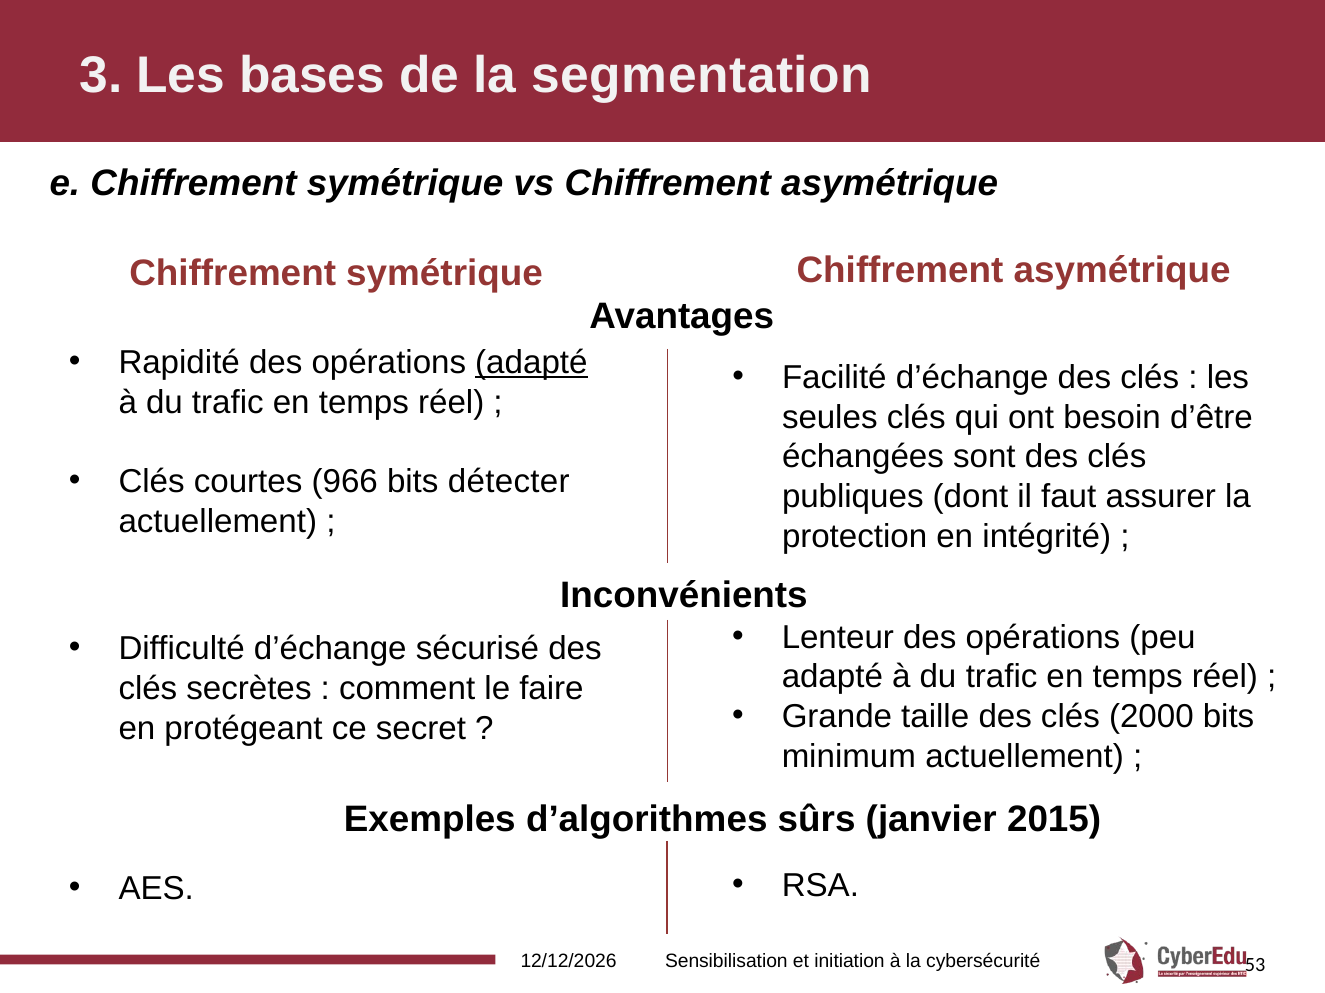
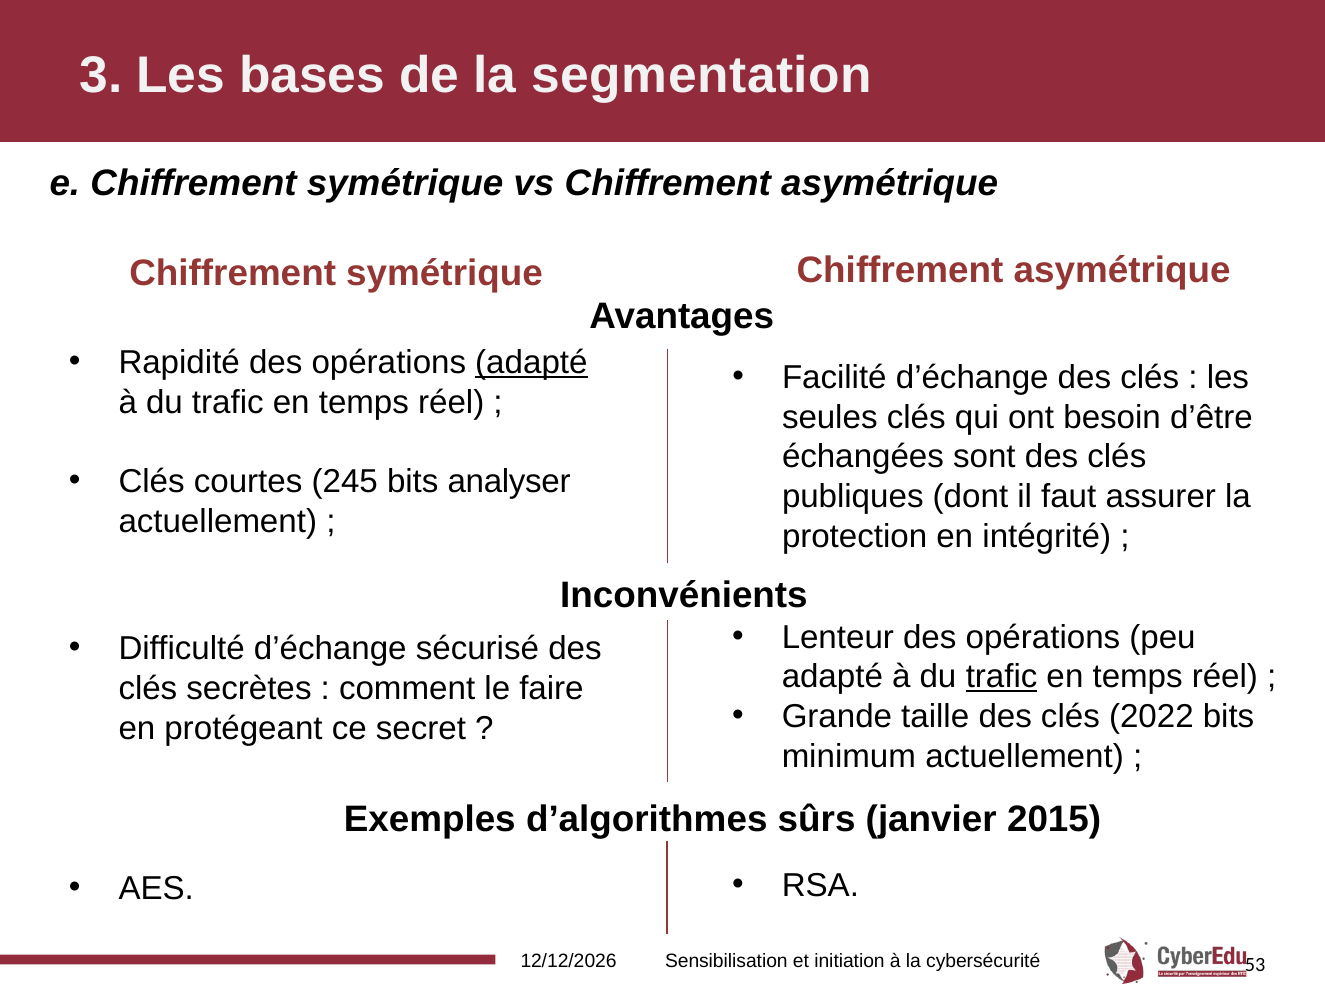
966: 966 -> 245 (345, 482)
détecter: détecter -> analyser (509, 482)
trafic underline: none -> present (1002, 677)
2000: 2000 -> 2022 (1151, 717)
